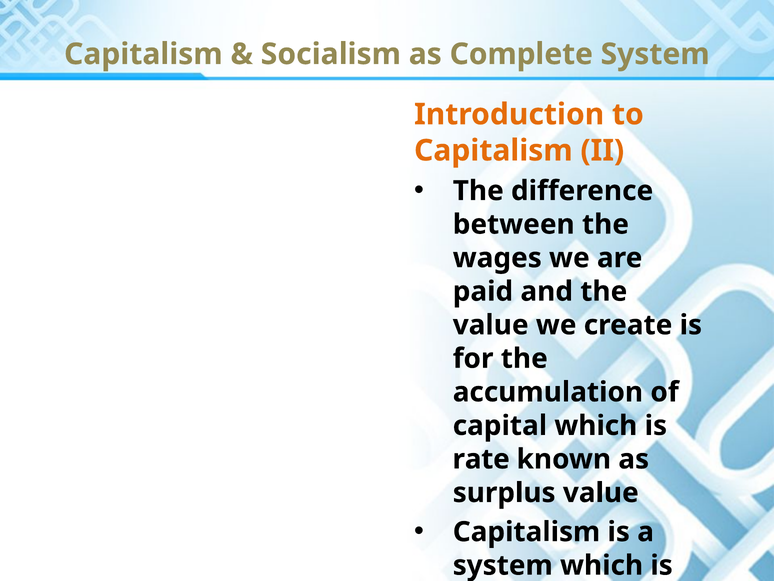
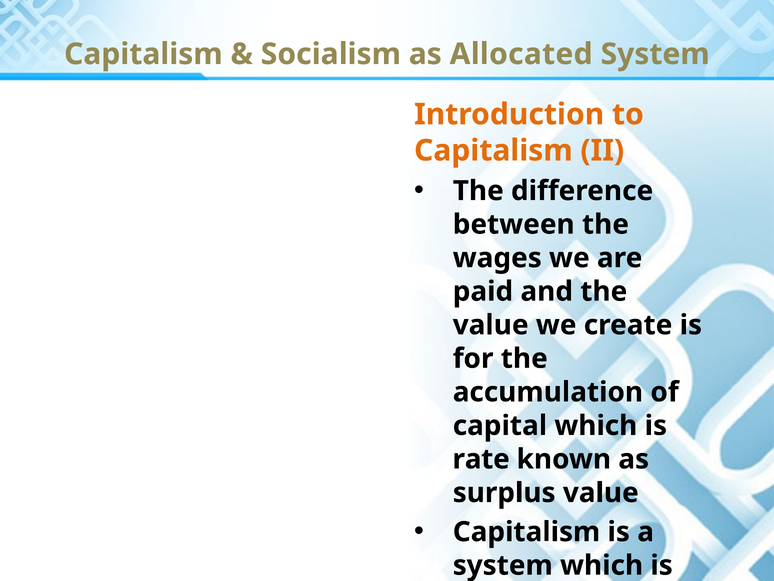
Complete: Complete -> Allocated (521, 54)
